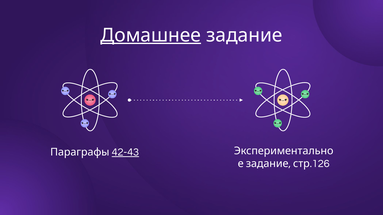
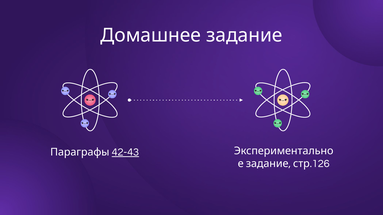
Домашнее underline: present -> none (151, 35)
